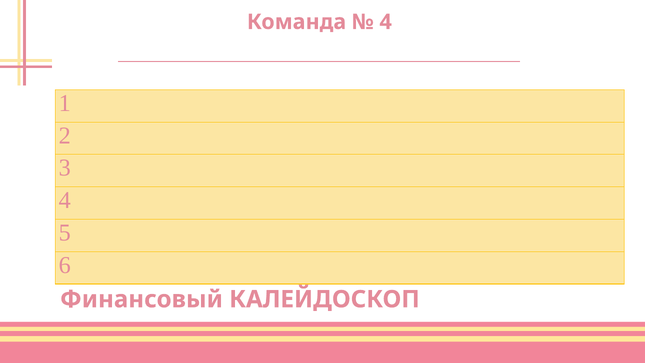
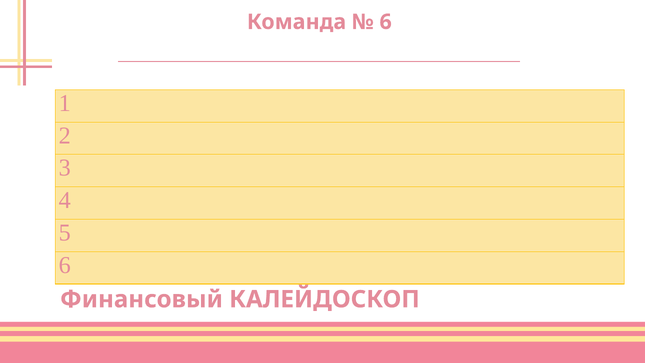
4: 4 -> 6 (386, 22)
